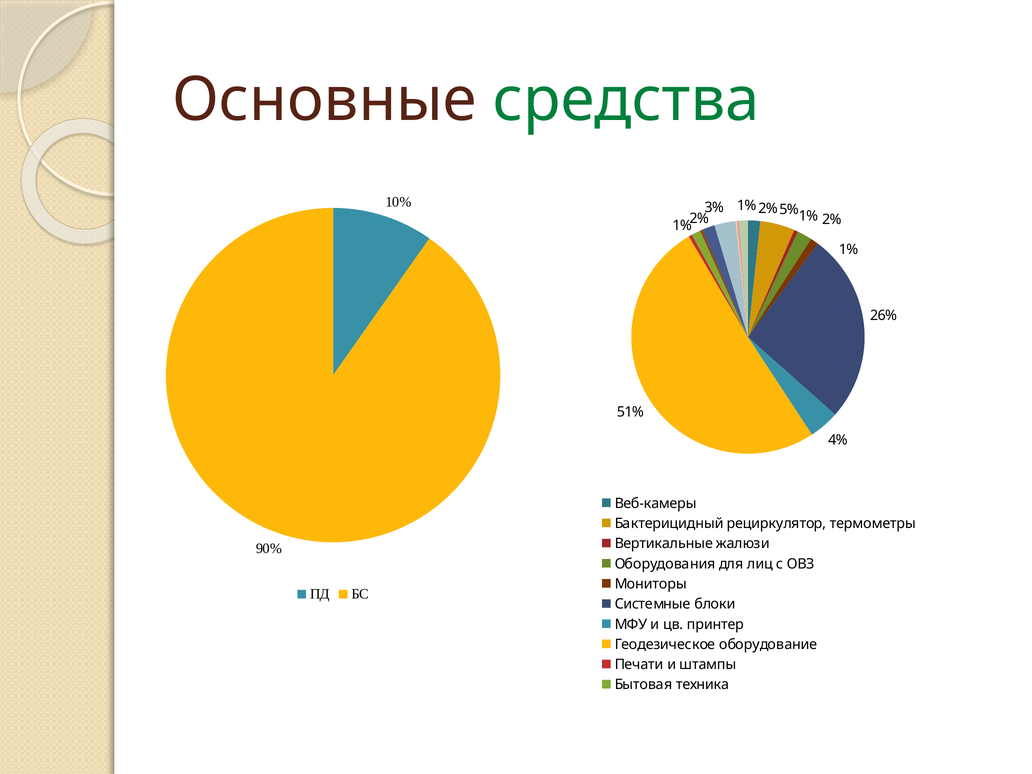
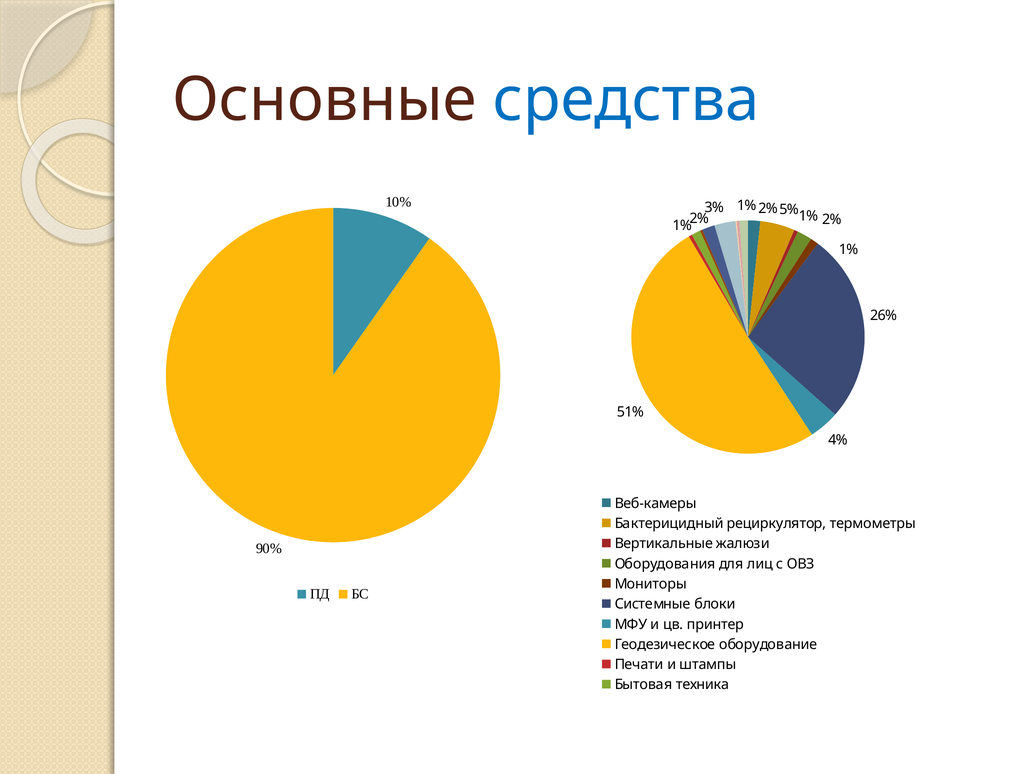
средства colour: green -> blue (626, 100)
